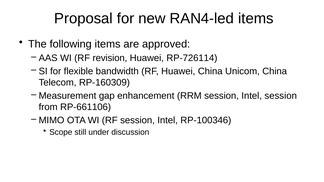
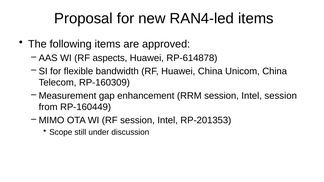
revision: revision -> aspects (110, 58)
RP-726114: RP-726114 -> RP-614878 (192, 58)
RP-661106: RP-661106 -> RP-160449 (86, 107)
RP-100346: RP-100346 -> RP-201353 (206, 120)
